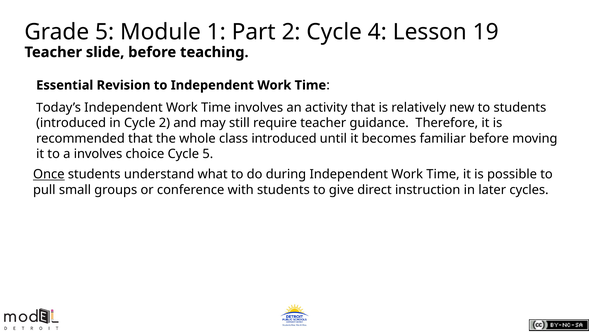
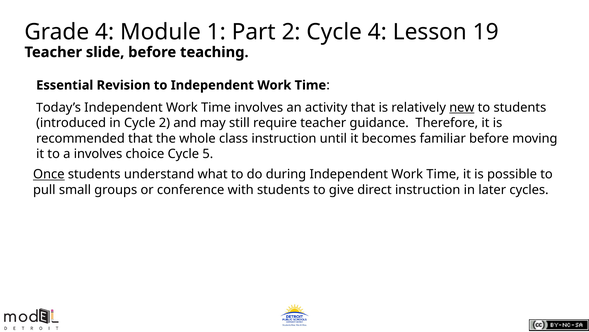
Grade 5: 5 -> 4 (105, 32)
new underline: none -> present (462, 107)
class introduced: introduced -> instruction (284, 138)
